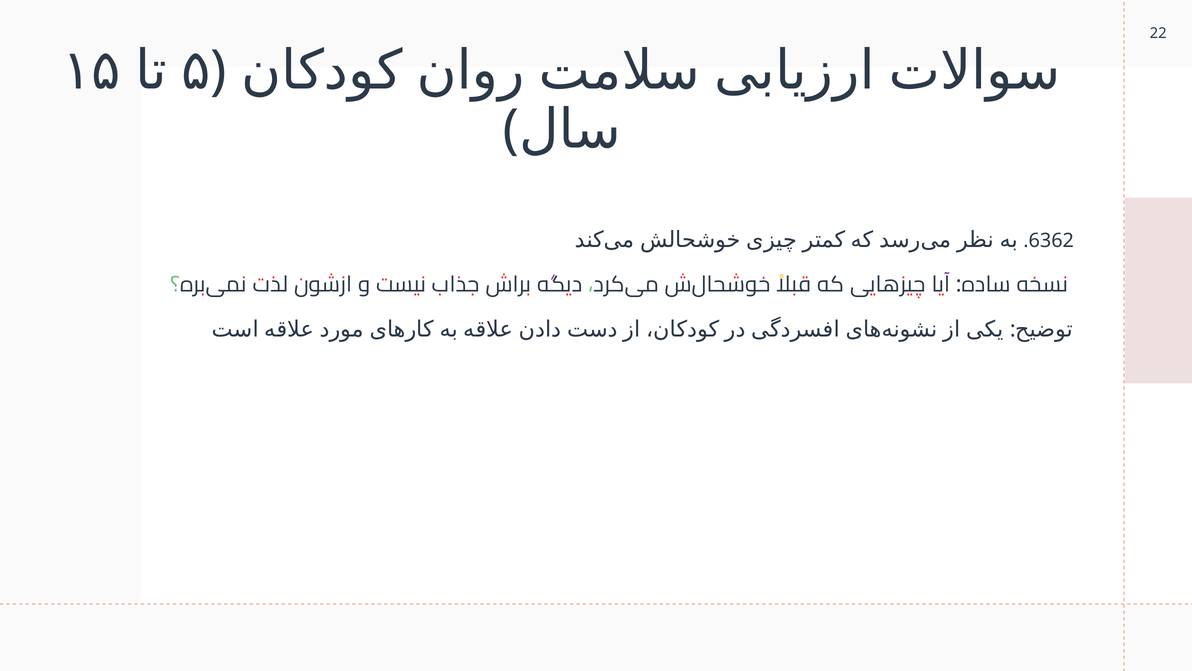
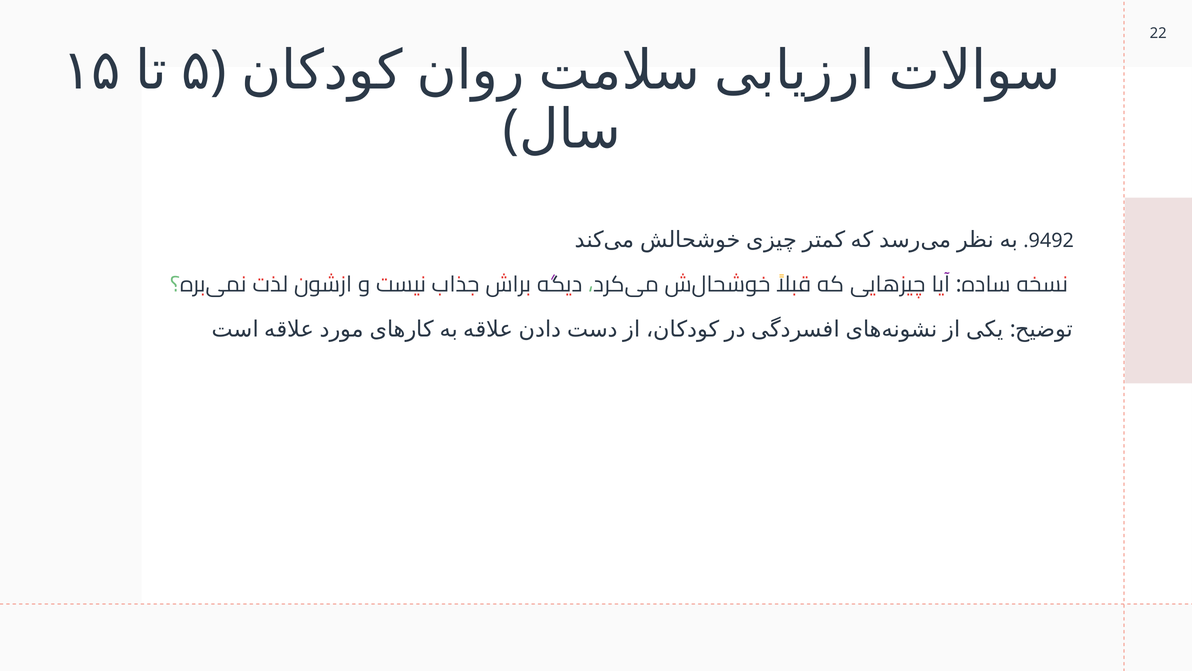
6362: 6362 -> 9492 (1051, 241)
